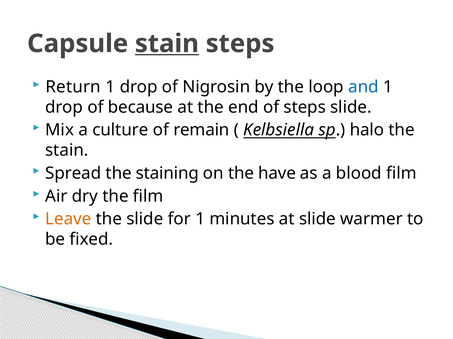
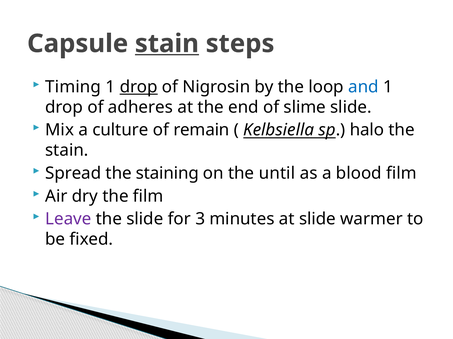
Return: Return -> Timing (73, 87)
drop underline: none -> present (139, 87)
because: because -> adheres (140, 107)
of steps: steps -> slime (305, 107)
have: have -> until (277, 174)
Leave colour: orange -> purple (68, 219)
for 1: 1 -> 3 (200, 219)
